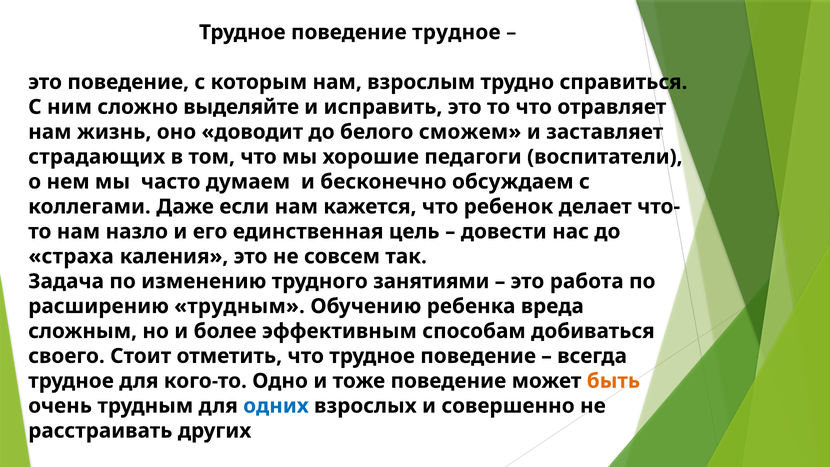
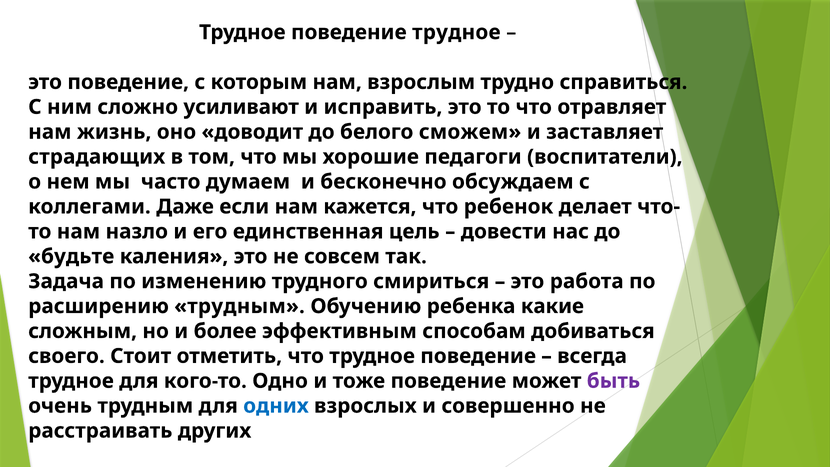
выделяйте: выделяйте -> усиливают (241, 107)
страха: страха -> будьте (71, 256)
занятиями: занятиями -> смириться (431, 281)
вреда: вреда -> какие (552, 306)
быть colour: orange -> purple (613, 381)
